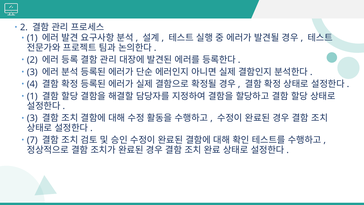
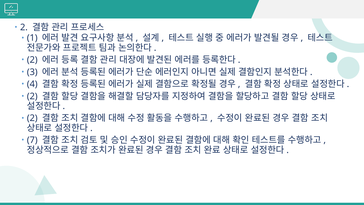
1: 1 -> 2 (32, 96)
3: 3 -> 2 (32, 118)
